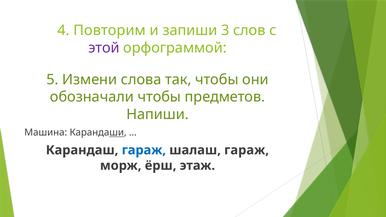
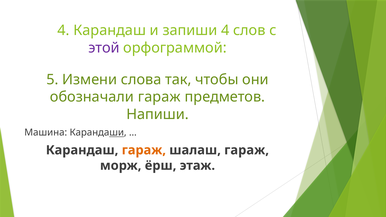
4 Повторим: Повторим -> Карандаш (110, 30)
запиши 3: 3 -> 4 (225, 30)
обозначали чтобы: чтобы -> гараж (159, 97)
гараж colour: blue -> orange (144, 150)
